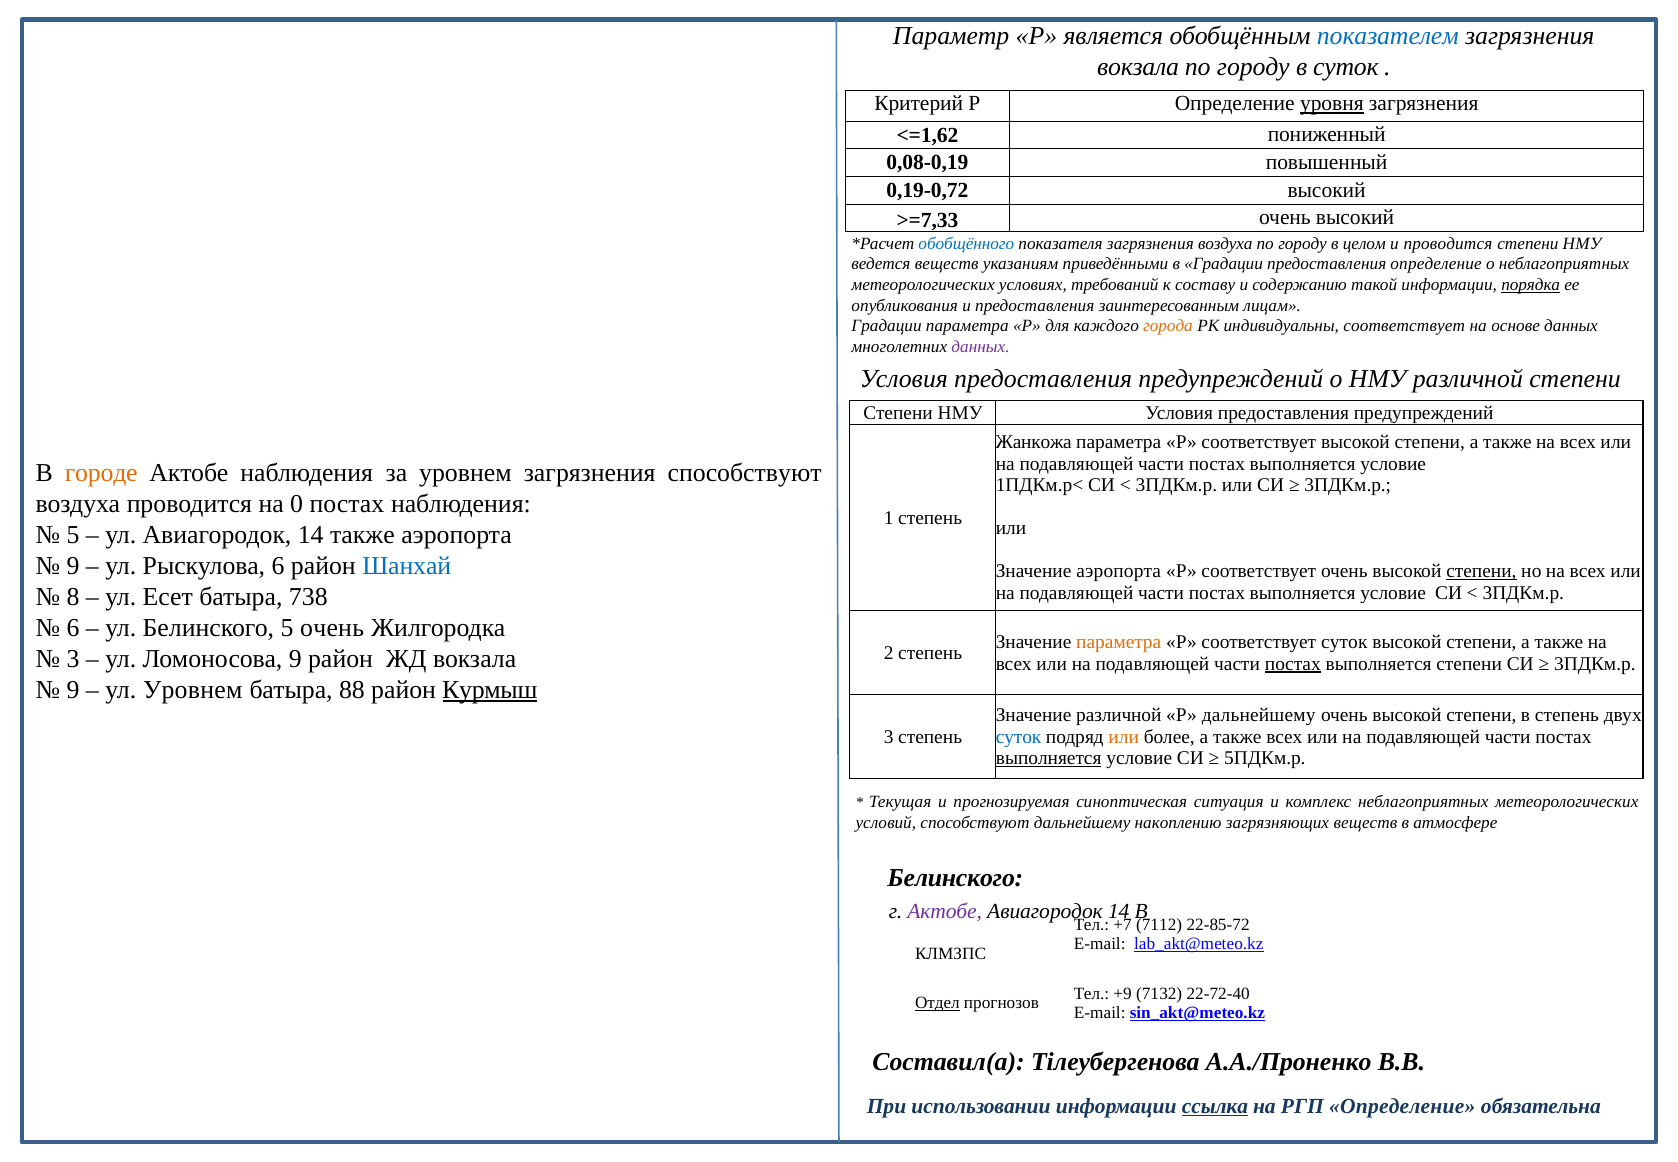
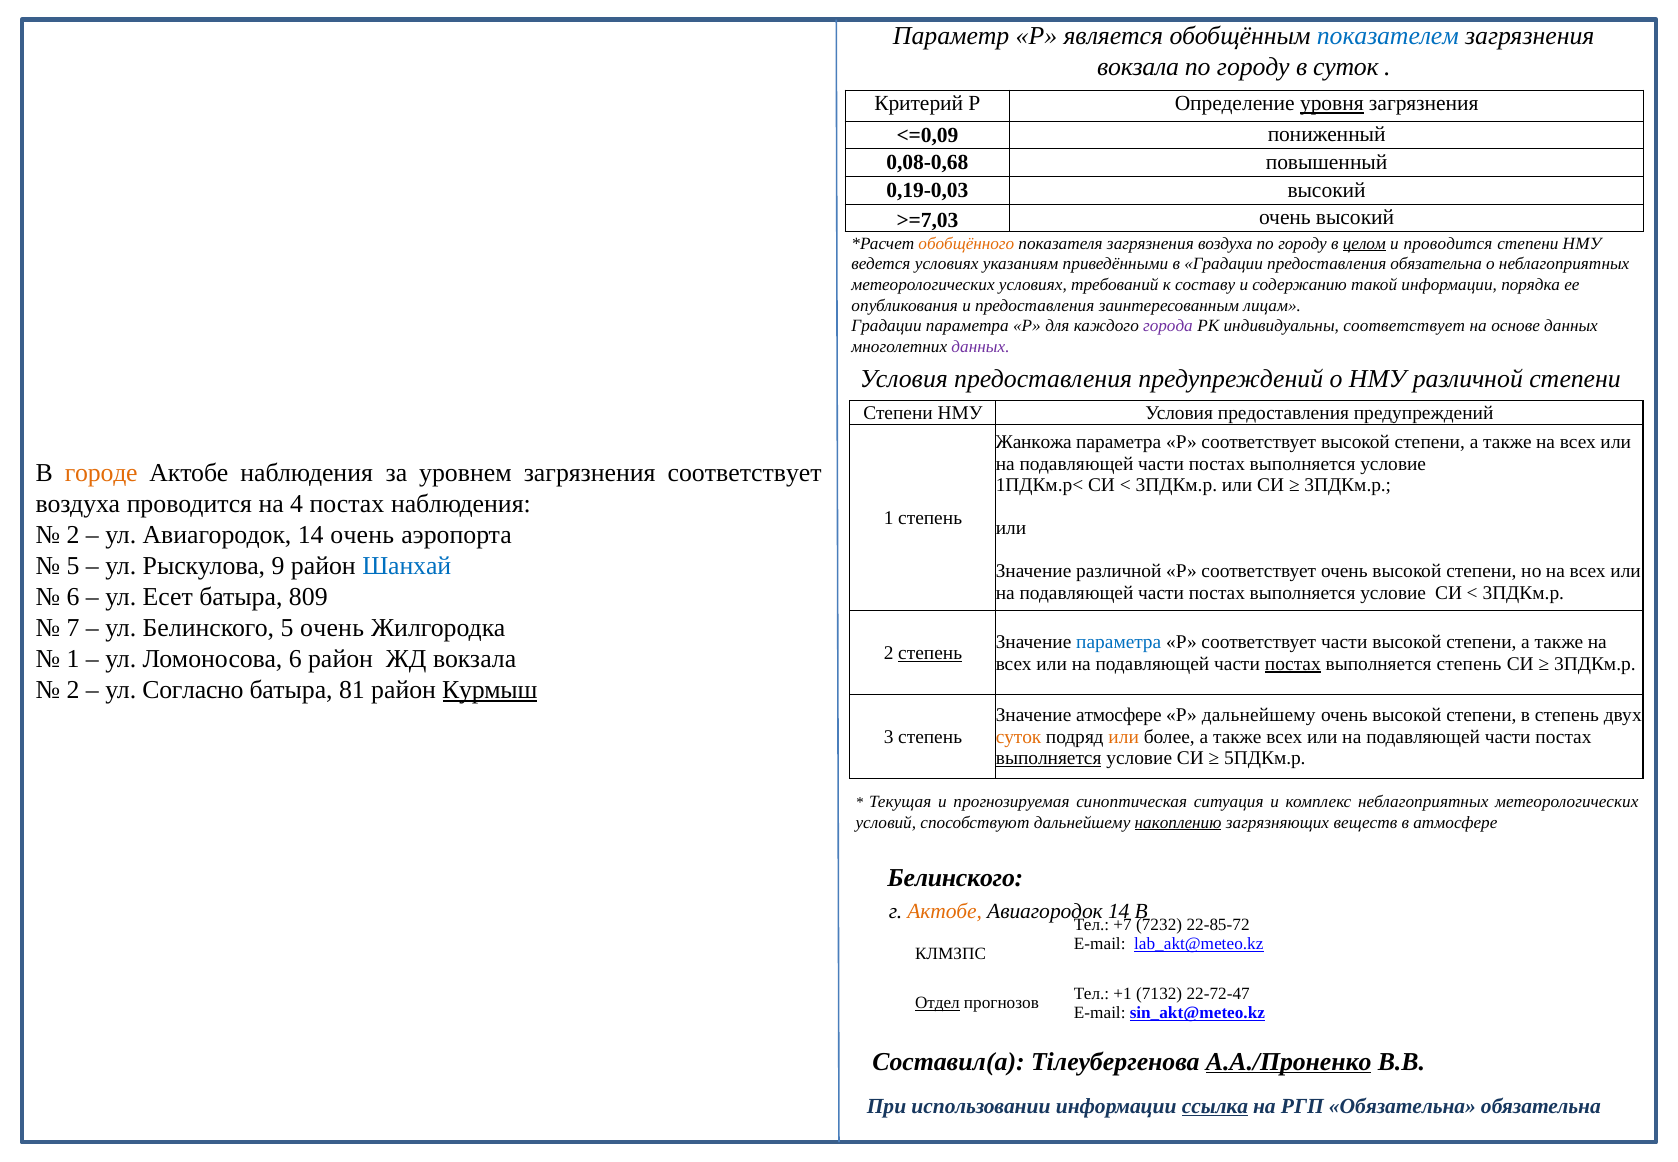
<=1,62: <=1,62 -> <=0,09 (927, 135)
0,08-0,19: 0,08-0,19 -> 0,08-0,68 (927, 163)
0,19-0,72: 0,19-0,72 -> 0,19-0,03 (927, 190)
>=7,33: >=7,33 -> >=7,03 (927, 220)
обобщённого colour: blue -> orange (966, 243)
целом underline: none -> present (1364, 243)
ведется веществ: веществ -> условиях (947, 264)
предоставления определение: определение -> обязательна (1436, 264)
порядка underline: present -> none (1531, 285)
города colour: orange -> purple (1168, 326)
загрязнения способствуют: способствуют -> соответствует (745, 473)
0: 0 -> 4 (297, 504)
5: 5 -> 2 (73, 535)
14 также: также -> очень (362, 535)
9: 9 -> 5 (73, 566)
Рыскулова 6: 6 -> 9 (278, 566)
Значение аэропорта: аэропорта -> различной (1119, 571)
степени underline: present -> none (1481, 571)
8: 8 -> 6 (73, 597)
738: 738 -> 809 (308, 597)
6: 6 -> 7 (73, 628)
параметра colour: orange -> blue (1119, 642)
соответствует суток: суток -> части (1344, 642)
степень underline: none -> present (930, 653)
3: 3 -> 1 (73, 658)
Ломоносова 9: 9 -> 6 (295, 658)
выполняется степени: степени -> степень (1469, 663)
9: 9 -> 2 (73, 689)
ул Уровнем: Уровнем -> Согласно (193, 689)
88: 88 -> 81 (352, 689)
Значение различной: различной -> атмосфере (1119, 715)
суток colour: blue -> orange (1019, 737)
накоплению underline: none -> present (1178, 822)
Актобе colour: purple -> orange (945, 911)
7112: 7112 -> 7232 (1159, 925)
+9: +9 -> +1 (1123, 993)
22-72-40: 22-72-40 -> 22-72-47 (1218, 993)
А.А./Проненко underline: none -> present (1289, 1061)
РГП Определение: Определение -> Обязательна (1402, 1106)
